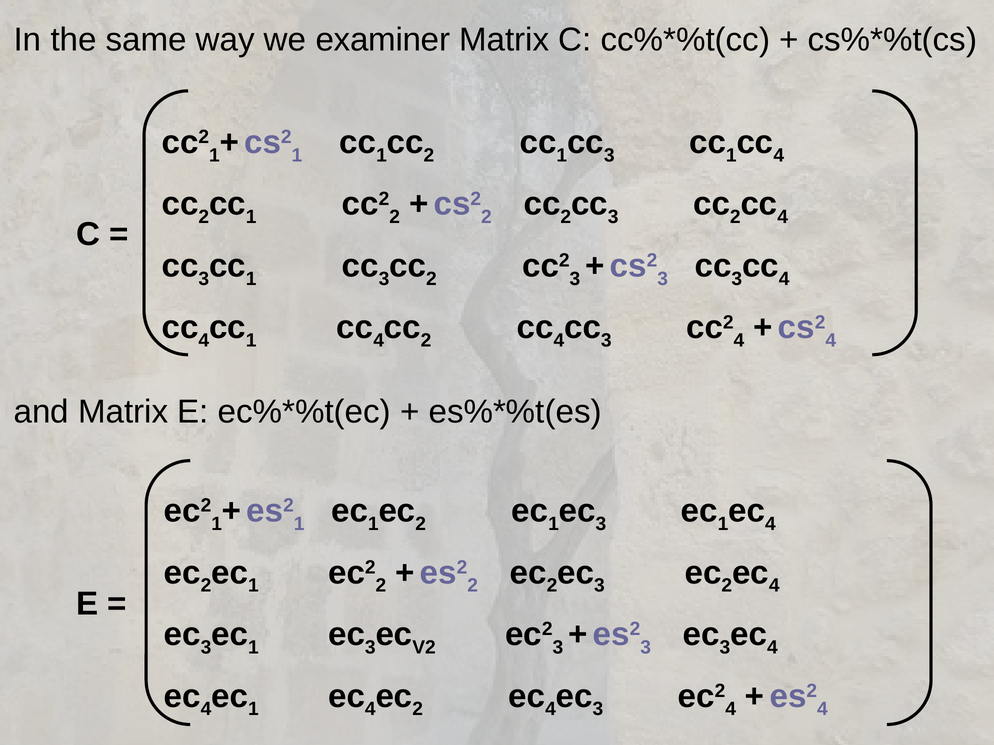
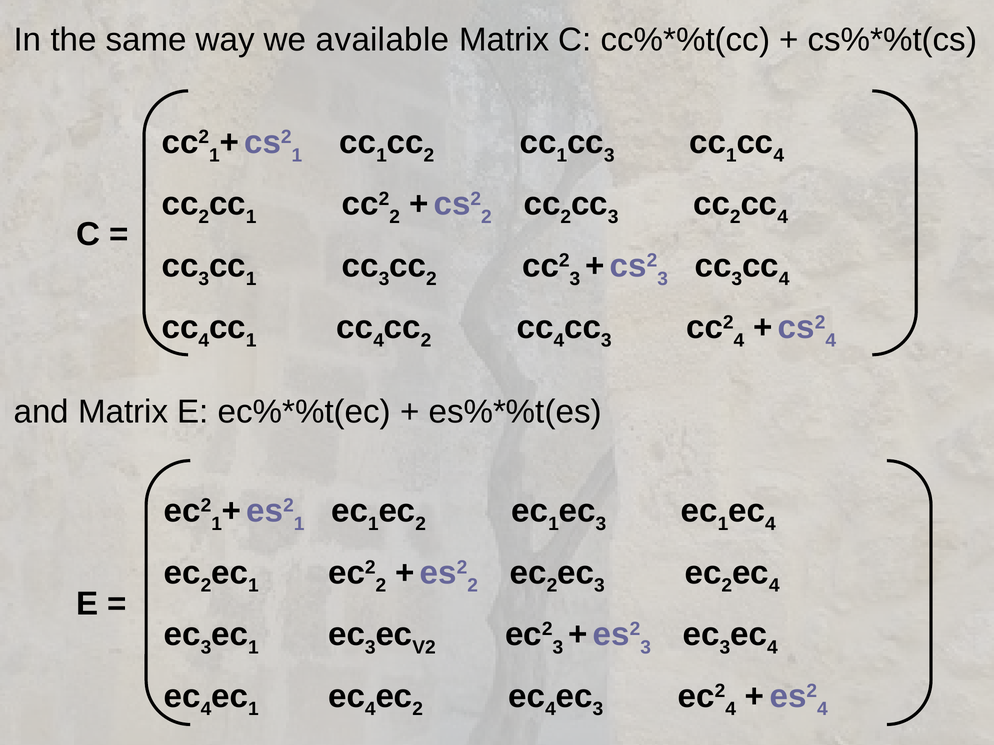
examiner: examiner -> available (383, 40)
